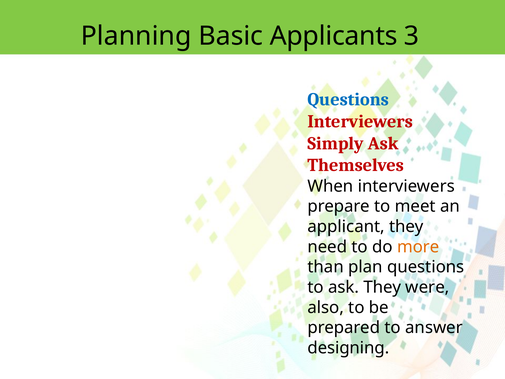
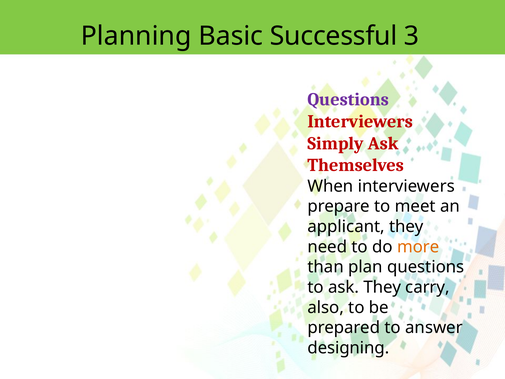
Applicants: Applicants -> Successful (334, 36)
Questions colour: blue -> purple (348, 100)
were: were -> carry (427, 287)
